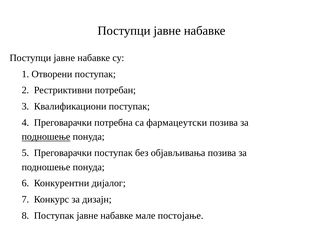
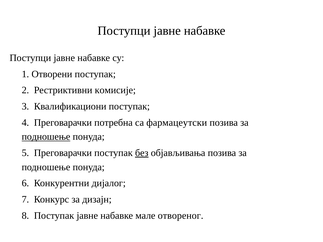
потребан: потребан -> комисије (115, 90)
без underline: none -> present (142, 153)
постојање: постојање -> отвореног (181, 216)
